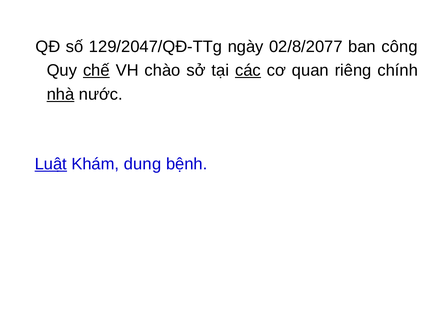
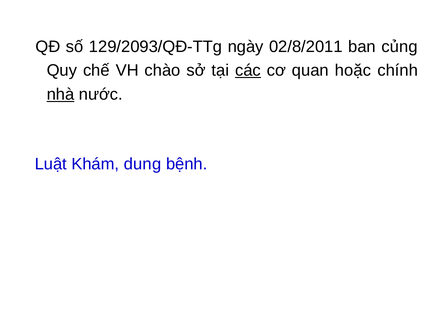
129/2047/QĐ-TTg: 129/2047/QĐ-TTg -> 129/2093/QĐ-TTg (156, 47)
02/8/2077: 02/8/2077 -> 02/8/2011 (306, 47)
công: công -> củng (400, 47)
chế underline: present -> none (96, 70)
riêng: riêng -> hoặc (353, 70)
Luật underline: present -> none (51, 164)
